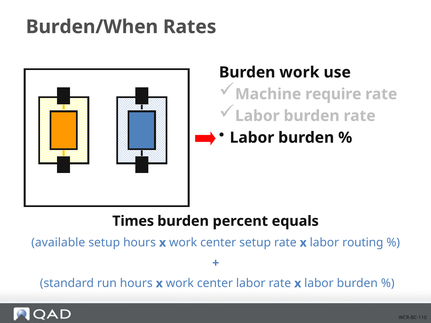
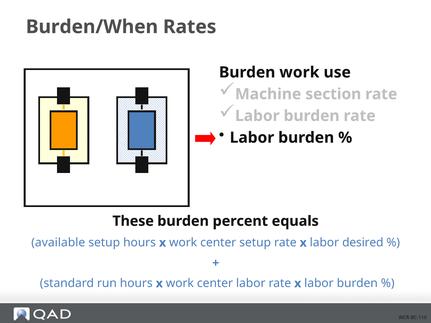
require: require -> section (333, 94)
Times: Times -> These (133, 221)
routing: routing -> desired (363, 243)
